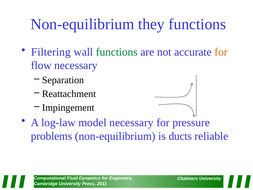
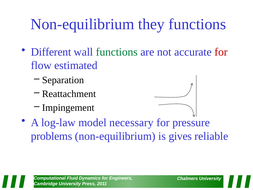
Filtering: Filtering -> Different (51, 52)
for colour: orange -> red (221, 52)
flow necessary: necessary -> estimated (76, 65)
ducts: ducts -> gives (180, 136)
